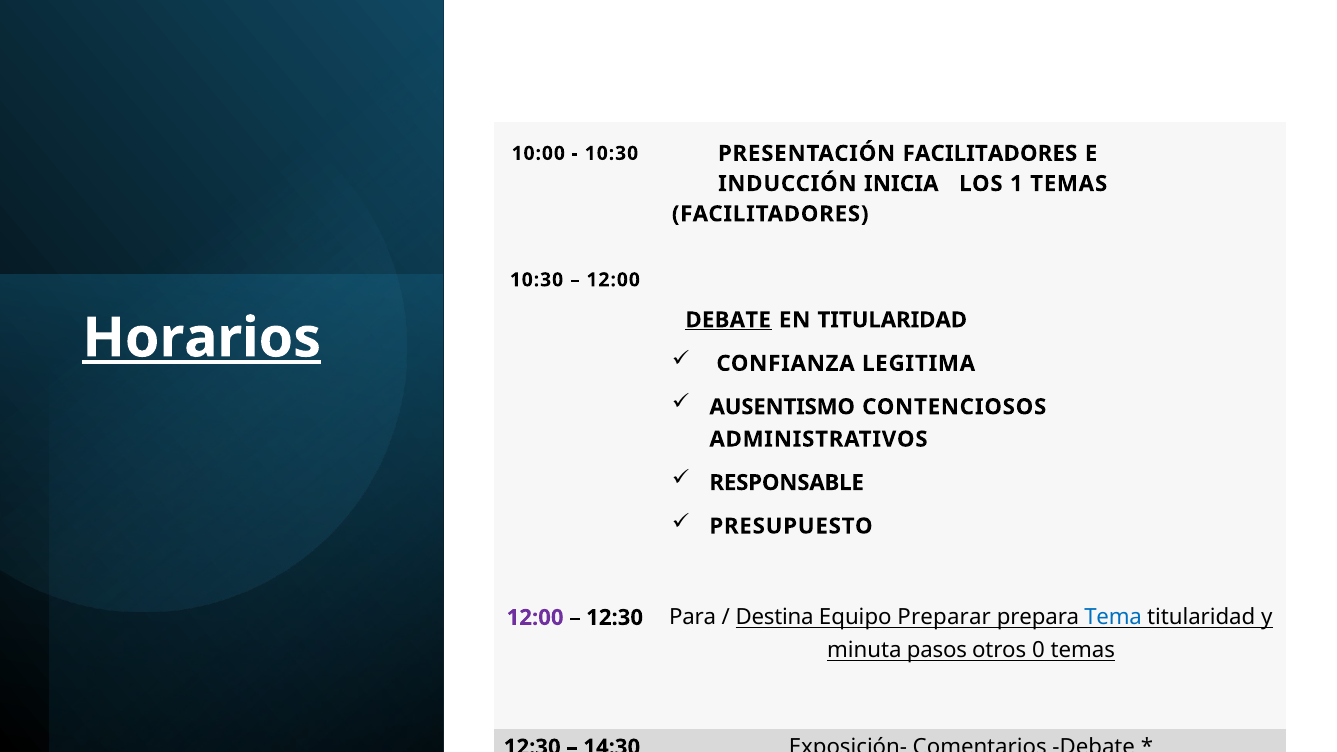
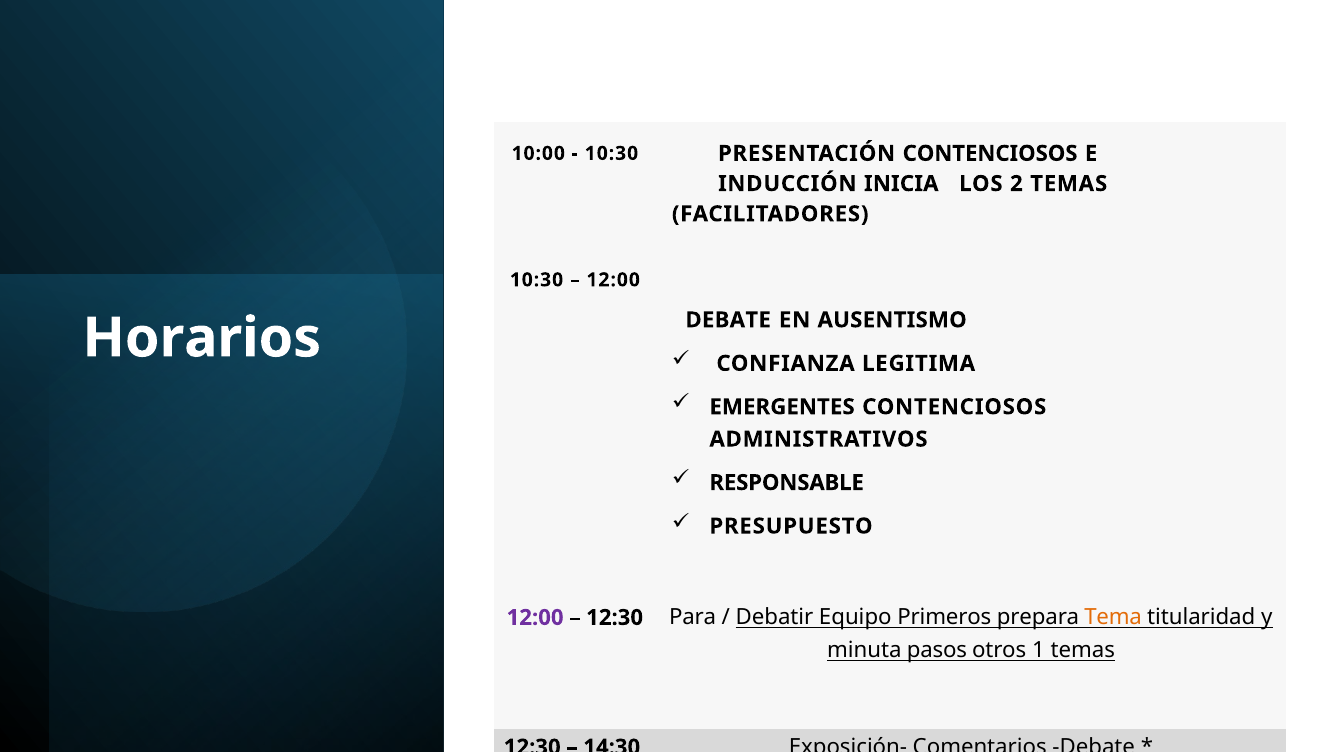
PRESENTACIÓN FACILITADORES: FACILITADORES -> CONTENCIOSOS (990, 153)
1: 1 -> 2 (1016, 184)
DEBATE underline: present -> none (728, 320)
EN TITULARIDAD: TITULARIDAD -> AUSENTISMO (892, 320)
Horarios underline: present -> none (202, 338)
AUSENTISMO: AUSENTISMO -> EMERGENTES (782, 407)
Destina: Destina -> Debatir (775, 618)
Preparar: Preparar -> Primeros (944, 618)
Tema colour: blue -> orange (1113, 618)
0: 0 -> 1 (1038, 650)
